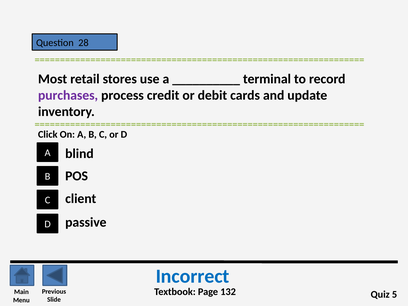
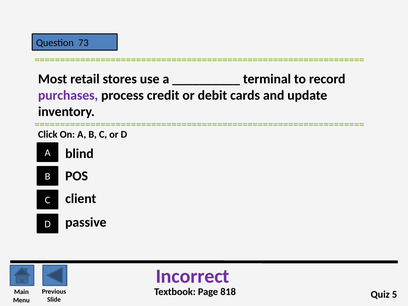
28: 28 -> 73 (83, 43)
Incorrect colour: blue -> purple (193, 276)
132: 132 -> 818 (228, 292)
